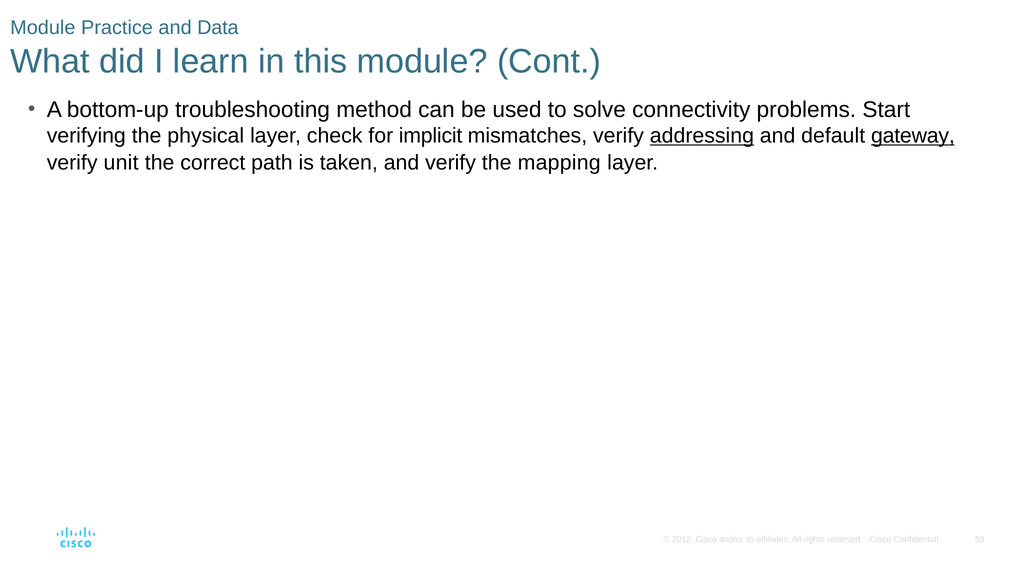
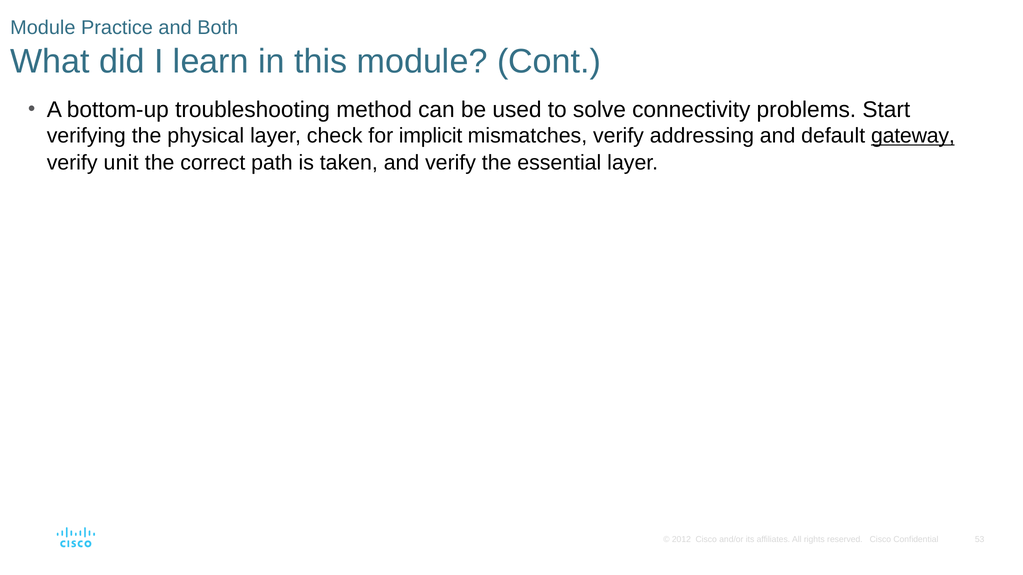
Data: Data -> Both (218, 28)
addressing underline: present -> none (702, 136)
mapping: mapping -> essential (559, 163)
